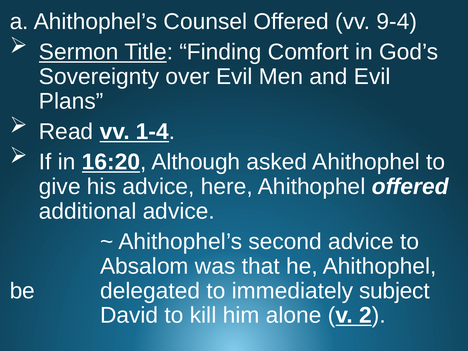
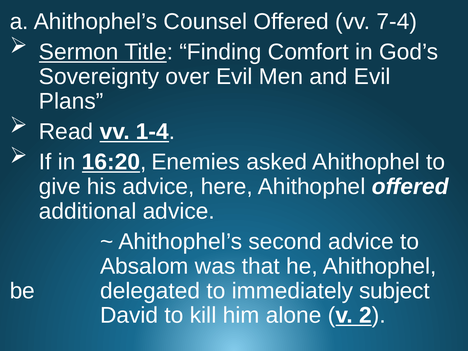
9-4: 9-4 -> 7-4 (397, 22)
Although: Although -> Enemies (196, 162)
